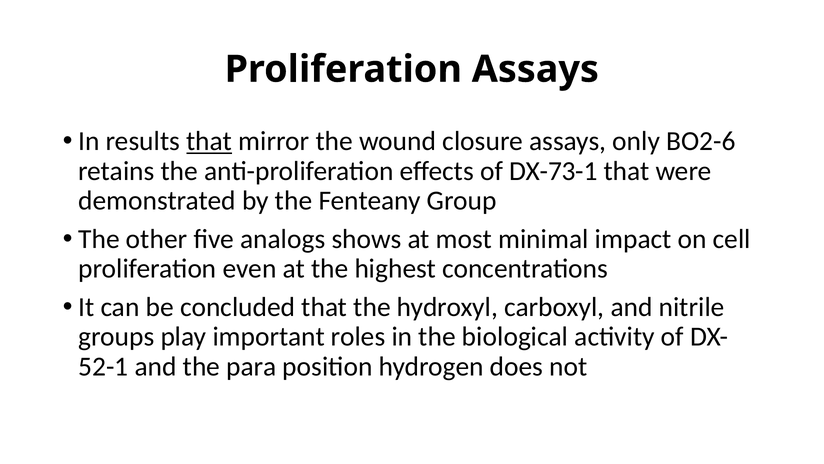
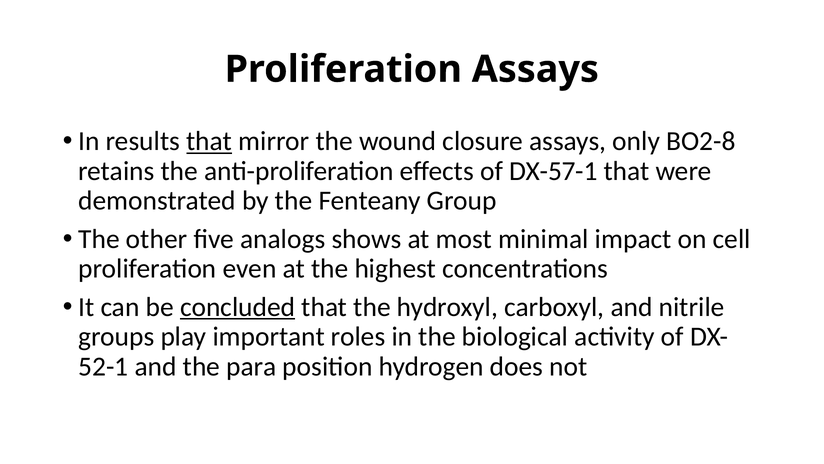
BO2-6: BO2-6 -> BO2-8 (701, 141)
DX-73-1: DX-73-1 -> DX-57-1 (553, 171)
concluded underline: none -> present (238, 307)
